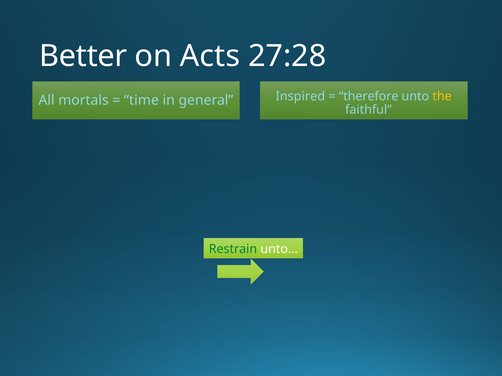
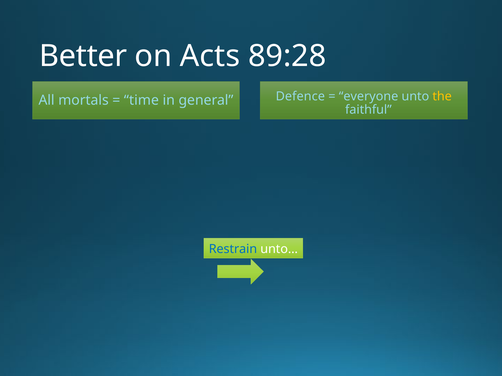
27:28: 27:28 -> 89:28 (287, 56)
Inspired: Inspired -> Defence (300, 96)
therefore: therefore -> everyone (369, 96)
Restrain colour: green -> blue (233, 249)
